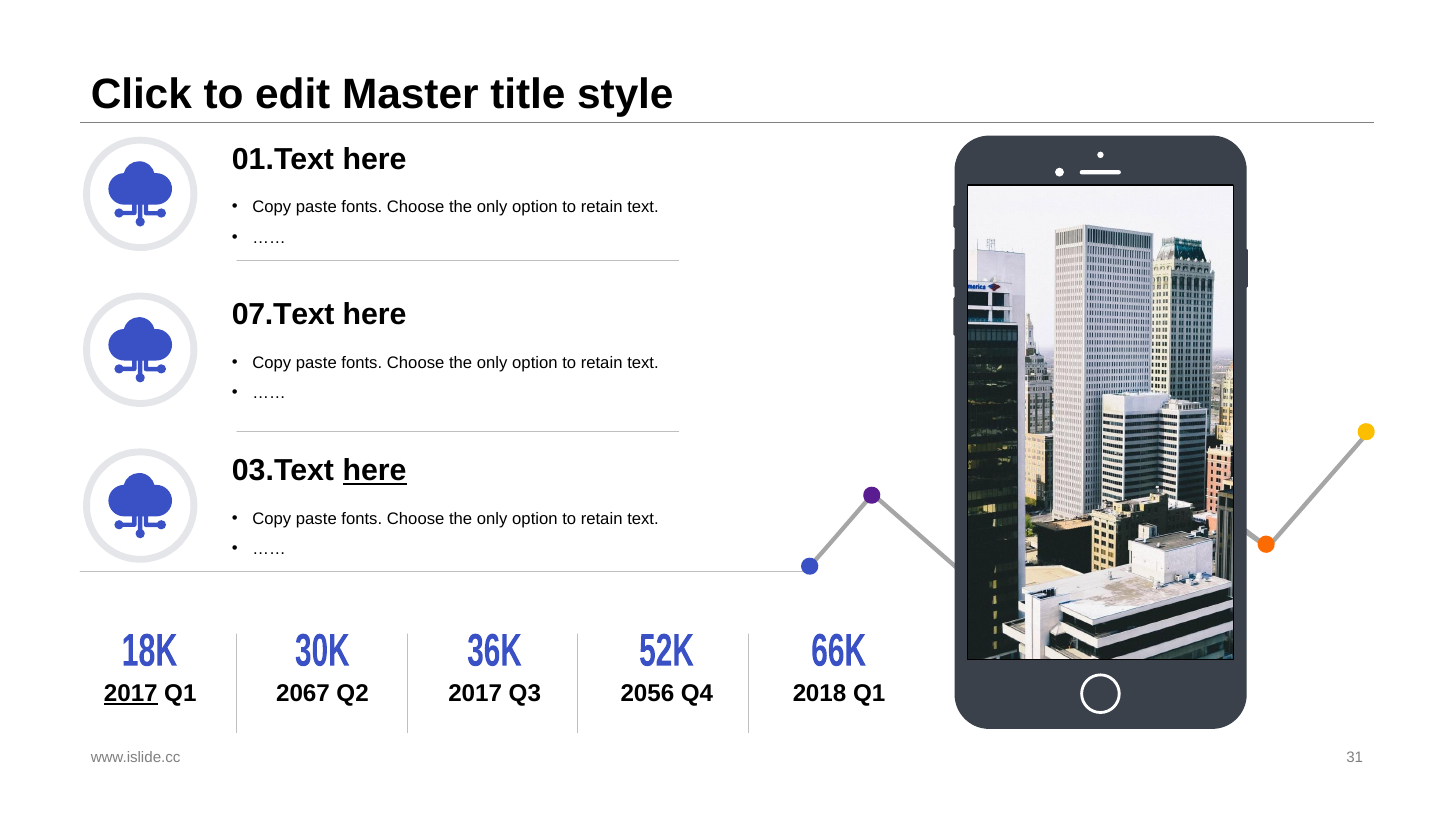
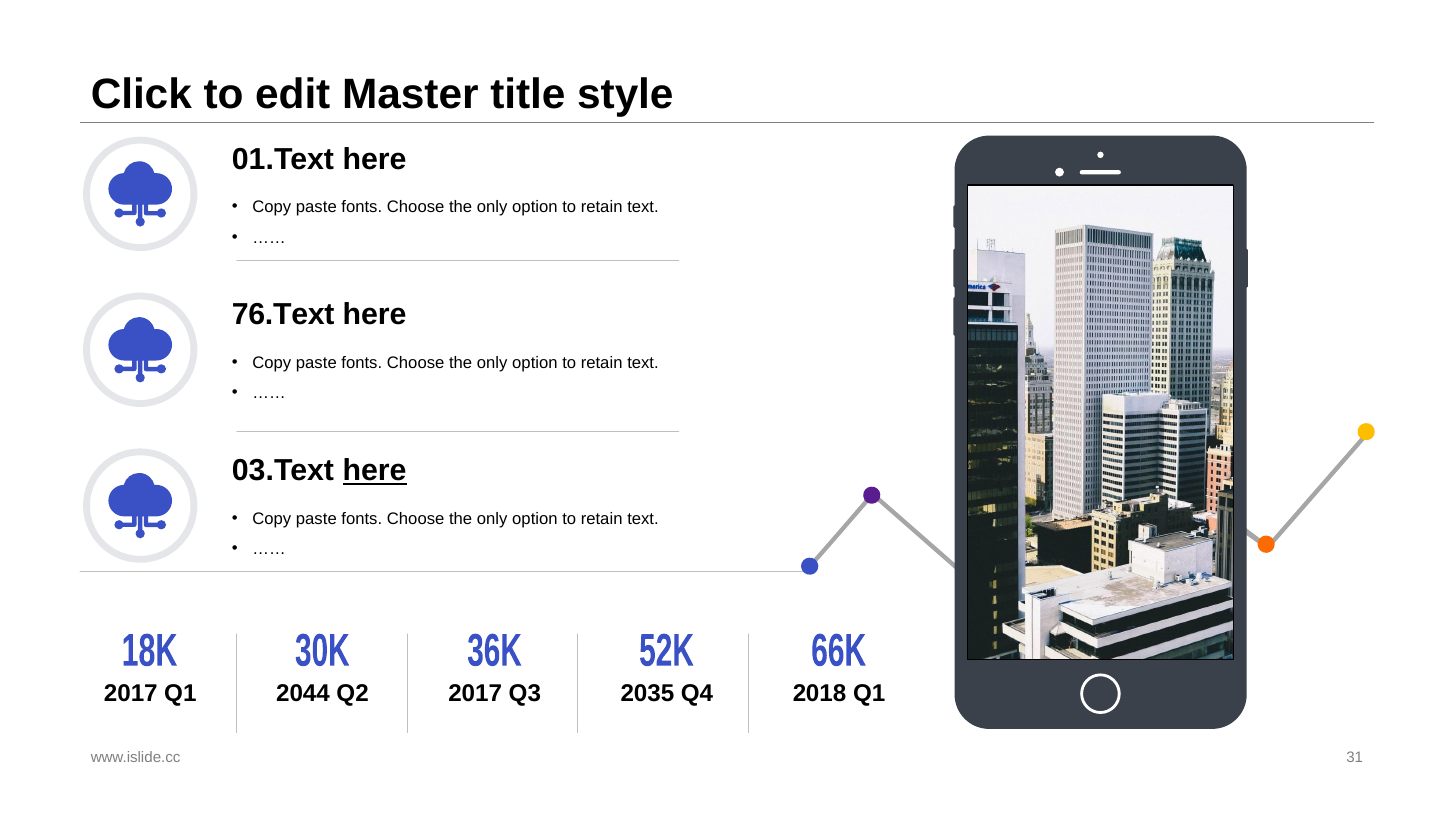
07.Text: 07.Text -> 76.Text (283, 315)
2017 underline: present -> none (131, 694)
2067: 2067 -> 2044 (303, 694)
2056: 2056 -> 2035 (647, 694)
